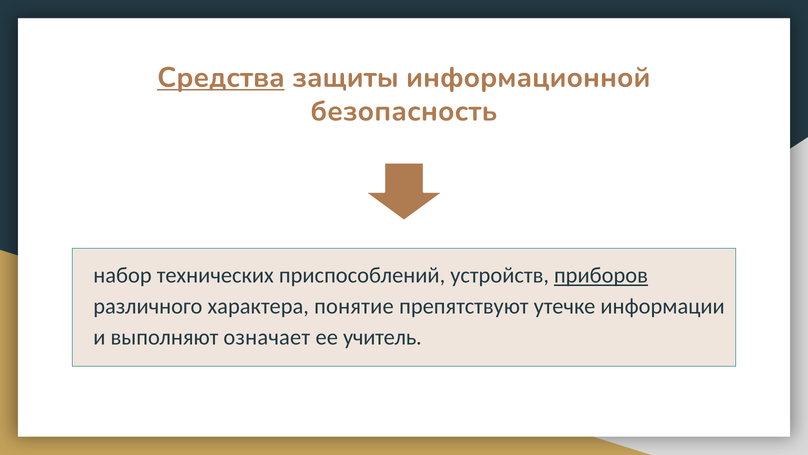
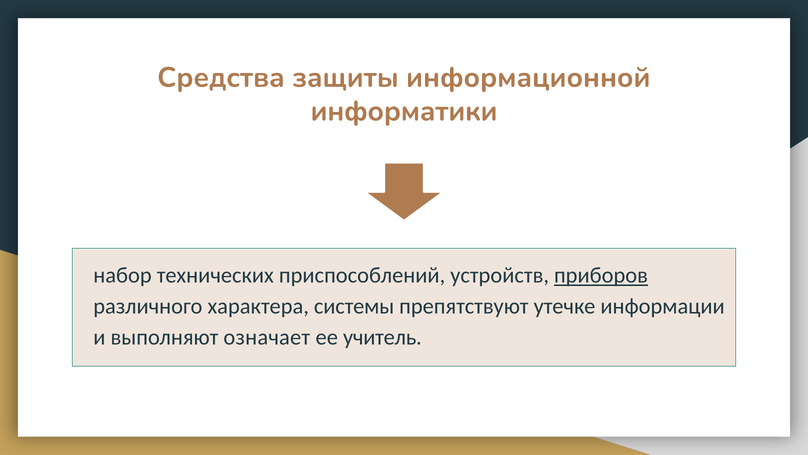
Средства underline: present -> none (221, 77)
безопасность: безопасность -> информатики (404, 111)
понятие: понятие -> системы (354, 306)
